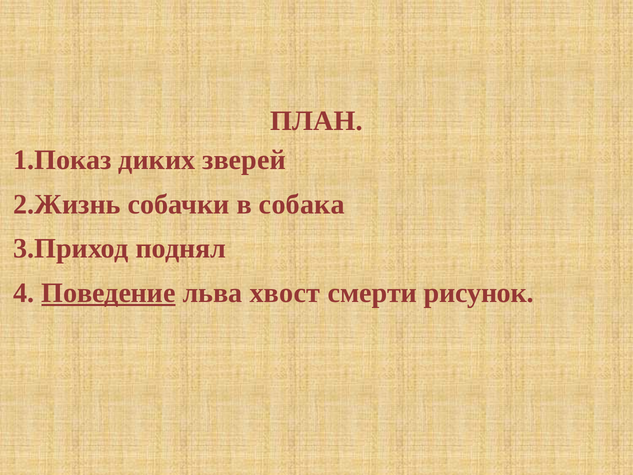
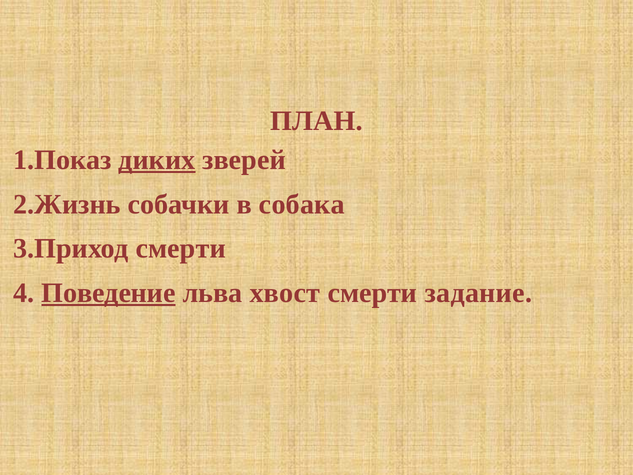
диких underline: none -> present (157, 160)
3.Приход поднял: поднял -> смерти (181, 249)
рисунок: рисунок -> задание (478, 293)
